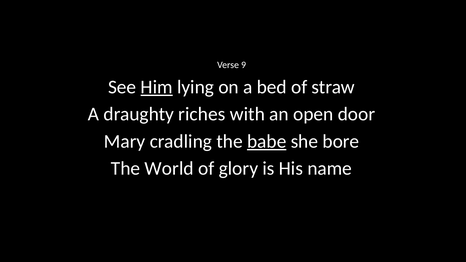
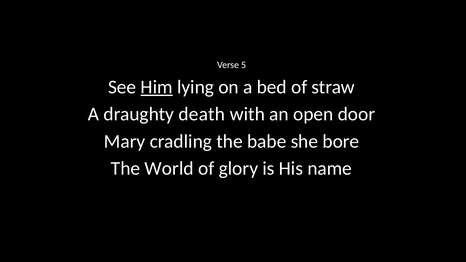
9: 9 -> 5 (244, 65)
riches: riches -> death (202, 114)
babe underline: present -> none (267, 141)
